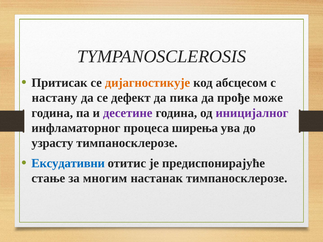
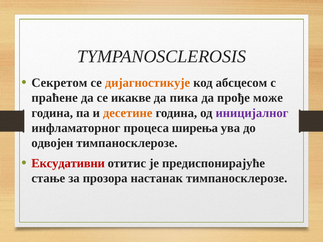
Притисак: Притисак -> Секретом (59, 83)
настану: настану -> праћене (55, 98)
дефект: дефект -> икакве (131, 98)
десетине colour: purple -> orange (128, 113)
узрасту: узрасту -> одвојен (52, 143)
Ексудативни colour: blue -> red (68, 163)
многим: многим -> прозора (105, 178)
